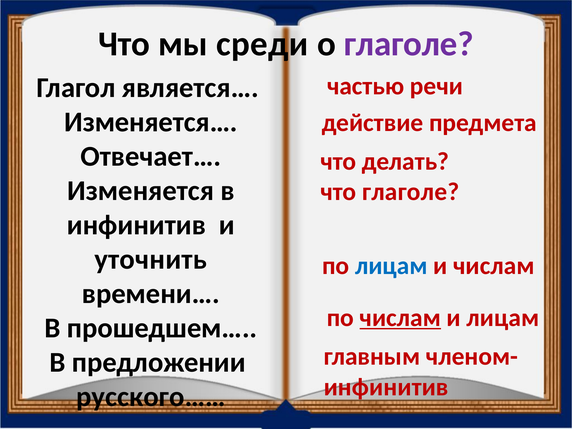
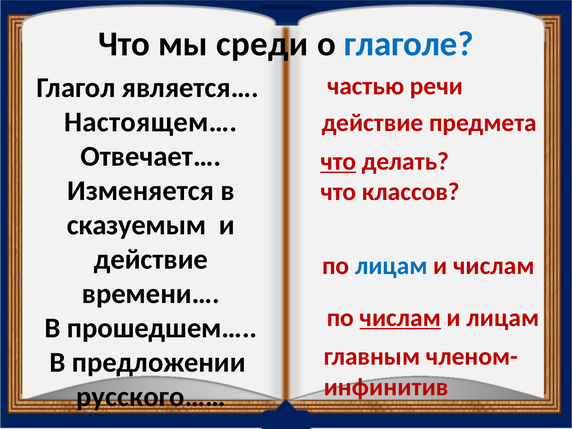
глаголе colour: purple -> blue (409, 44)
Изменяется…: Изменяется… -> Настоящем… (151, 122)
что underline: none -> present (338, 161)
что глаголе: глаголе -> классов (411, 192)
инфинитив: инфинитив -> сказуемым (137, 225)
уточнить: уточнить -> действие (151, 259)
